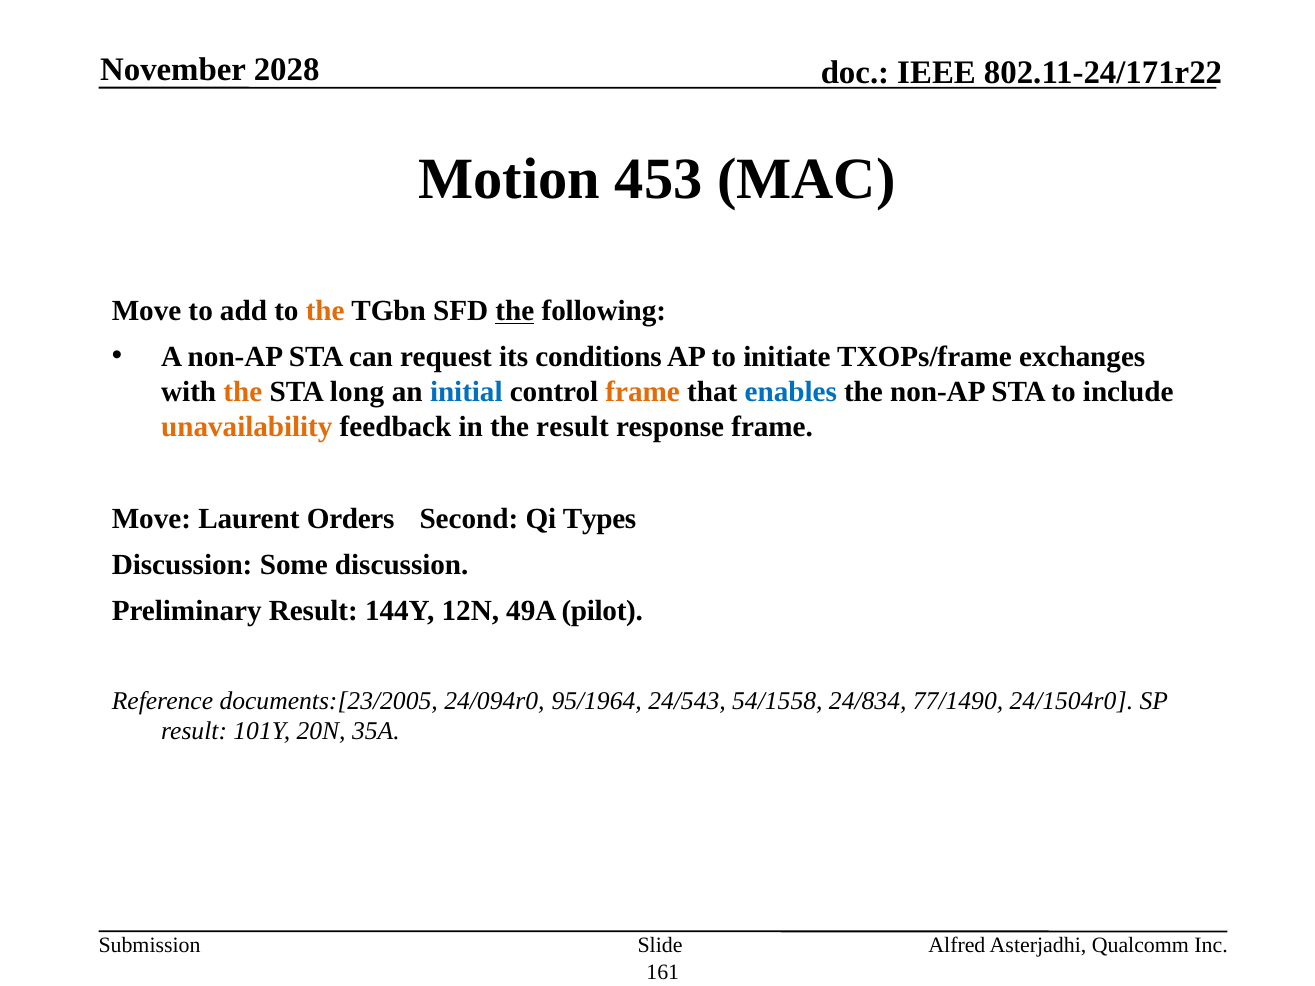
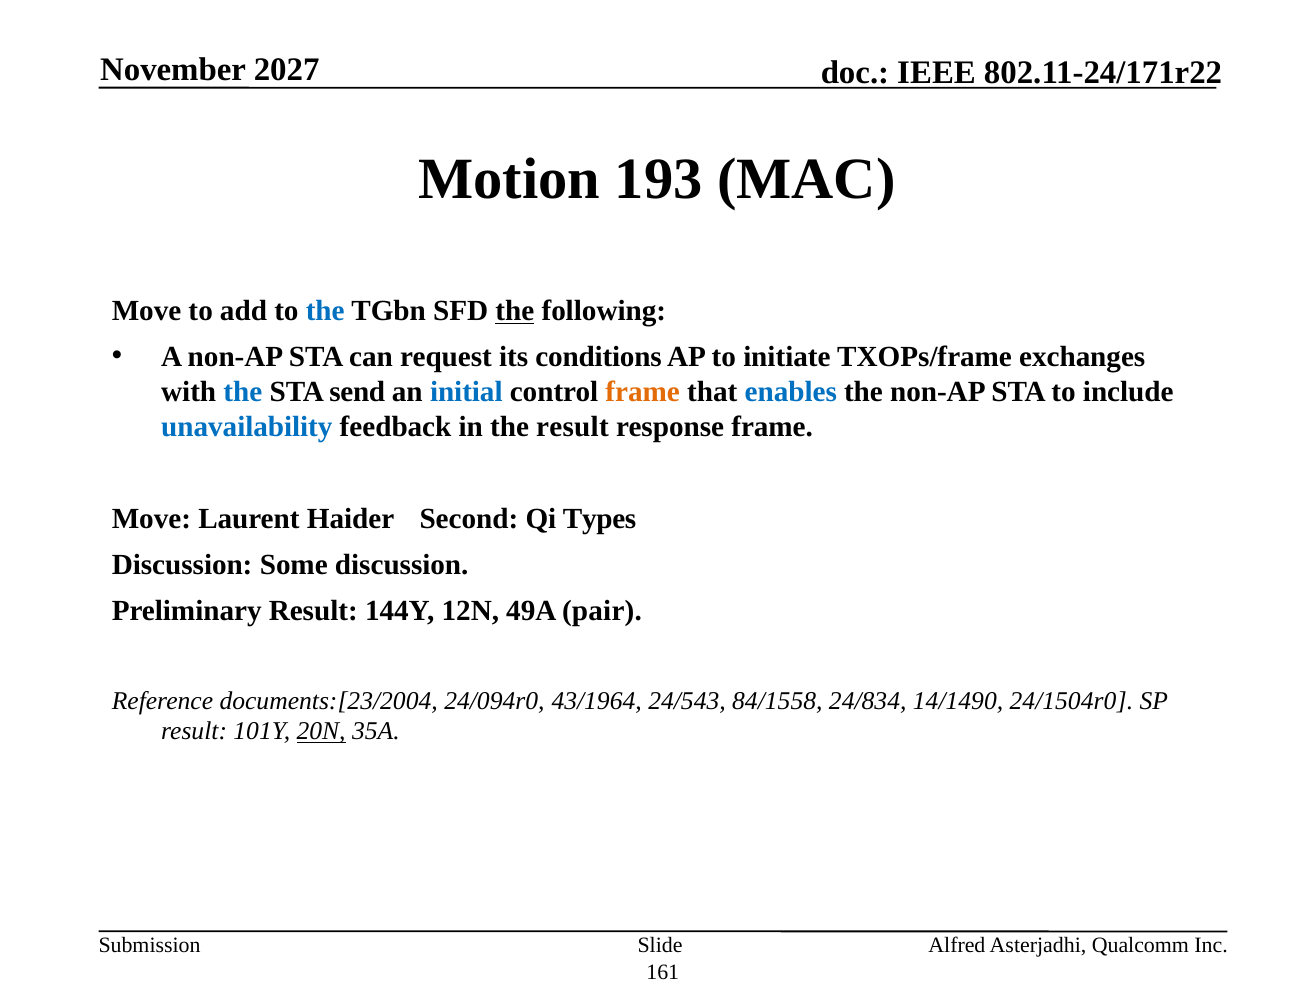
2028: 2028 -> 2027 (287, 70)
453: 453 -> 193 (659, 179)
the colour: orange -> blue (325, 311)
the colour: orange -> blue (243, 392)
long: long -> send (357, 392)
unavailability colour: orange -> blue (247, 427)
Orders: Orders -> Haider (351, 519)
pilot: pilot -> pair (602, 611)
documents:[23/2005: documents:[23/2005 -> documents:[23/2004 (329, 701)
95/1964: 95/1964 -> 43/1964 (597, 701)
54/1558: 54/1558 -> 84/1558 (777, 701)
77/1490: 77/1490 -> 14/1490 (958, 701)
20N underline: none -> present (321, 732)
